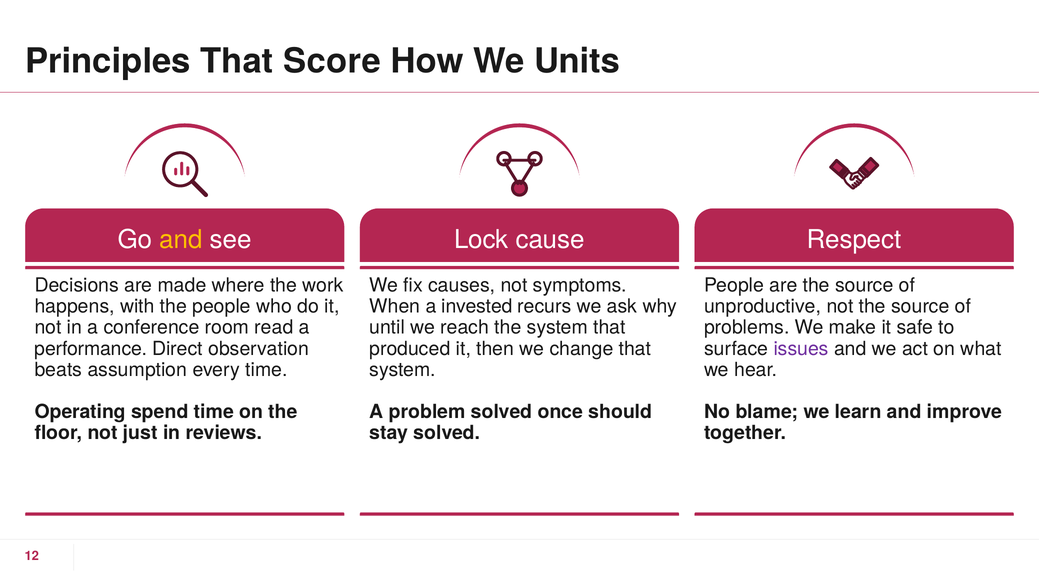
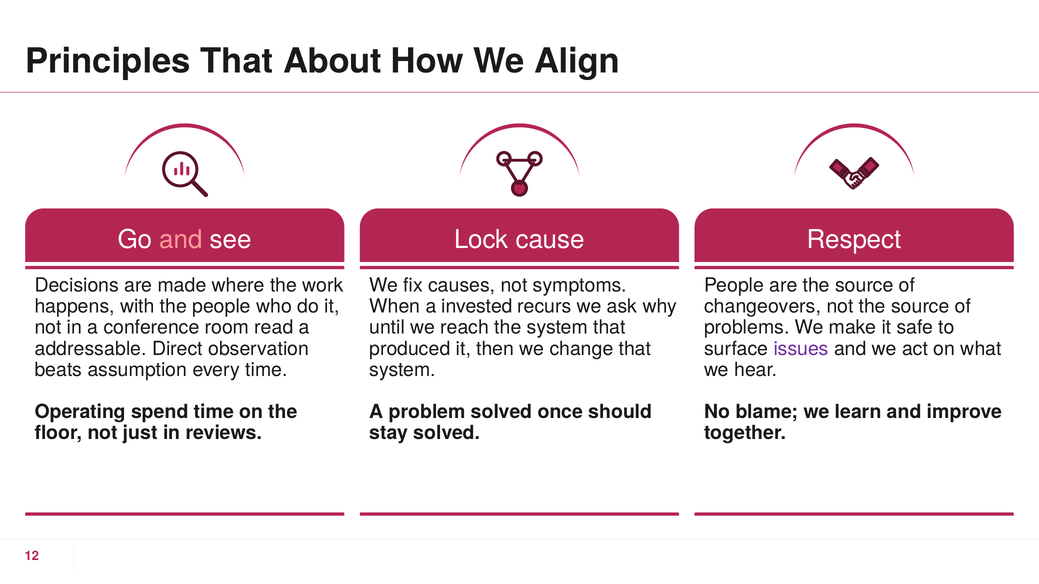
Score: Score -> About (332, 62)
Units: Units -> Align (577, 62)
and colour: yellow -> pink (181, 240)
unproductive: unproductive -> changeovers (763, 307)
performance: performance -> addressable (91, 349)
